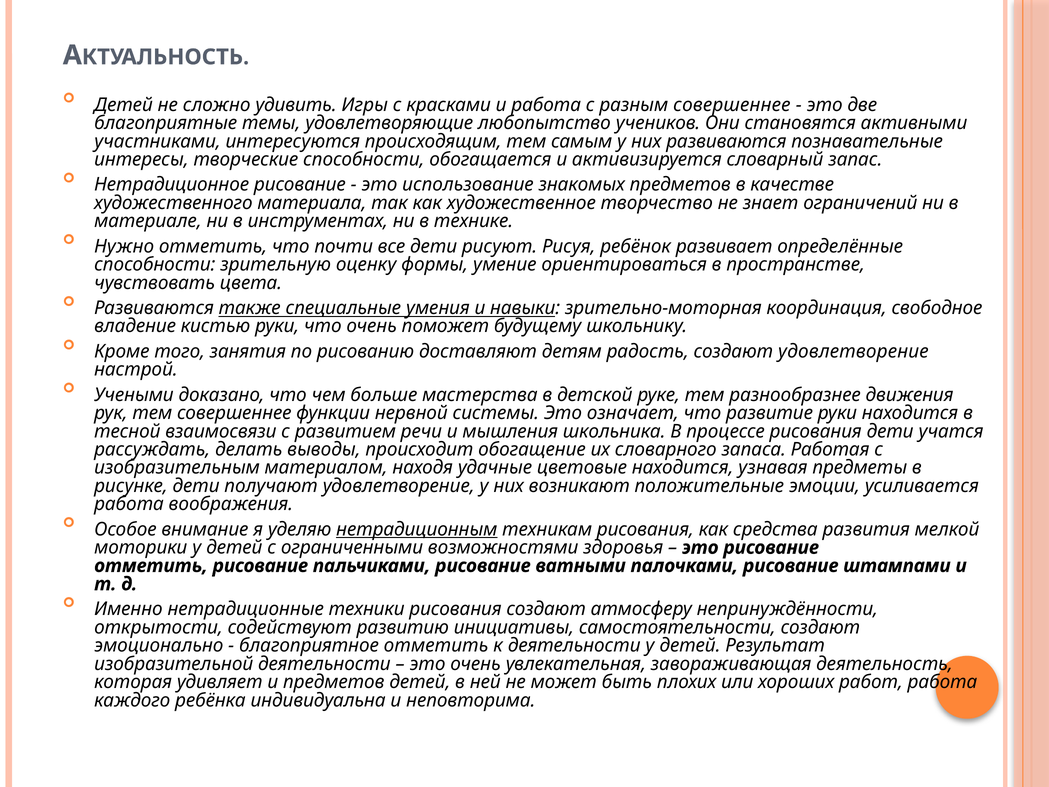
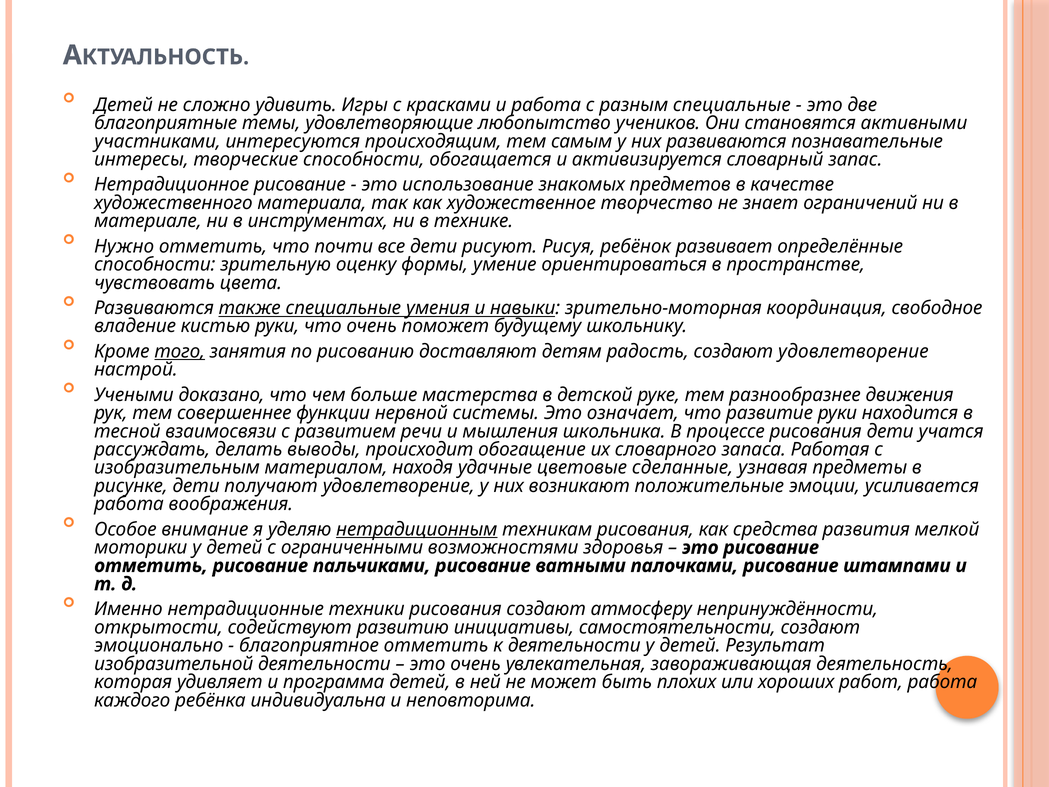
разным совершеннее: совершеннее -> специальные (732, 105)
того underline: none -> present (180, 351)
цветовые находится: находится -> сделанные (683, 468)
и предметов: предметов -> программа (334, 682)
